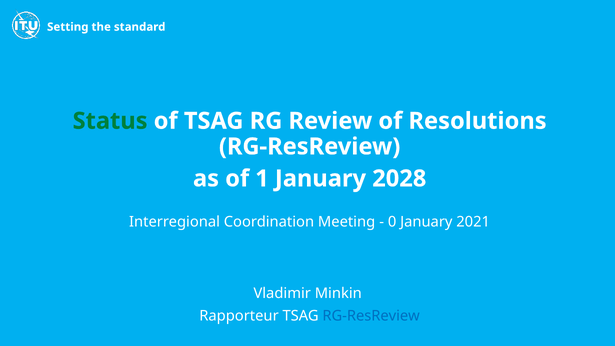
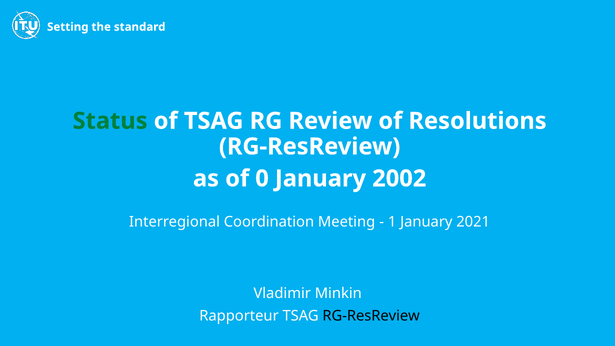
1: 1 -> 0 (262, 179)
2028: 2028 -> 2002 (399, 179)
0: 0 -> 1 (392, 222)
RG-ResReview colour: blue -> black (371, 316)
